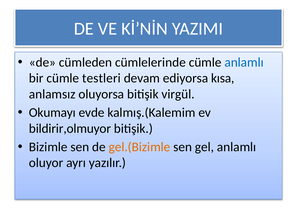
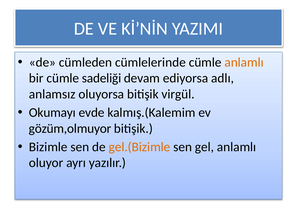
anlamlı colour: blue -> orange (244, 62)
testleri: testleri -> sadeliği (102, 78)
kısa: kısa -> adlı (223, 78)
bildirir,olmuyor: bildirir,olmuyor -> gözüm,olmuyor (70, 128)
